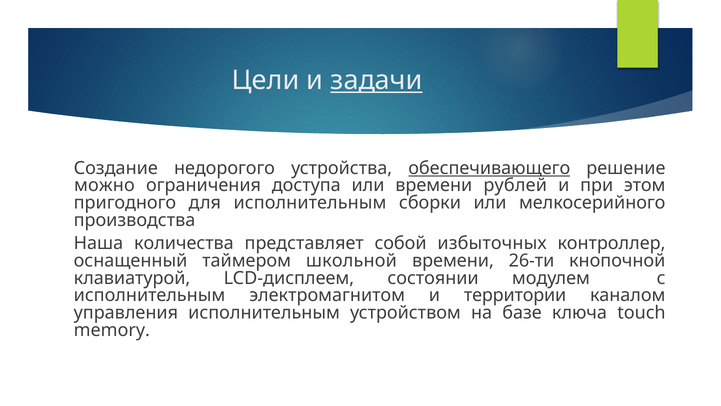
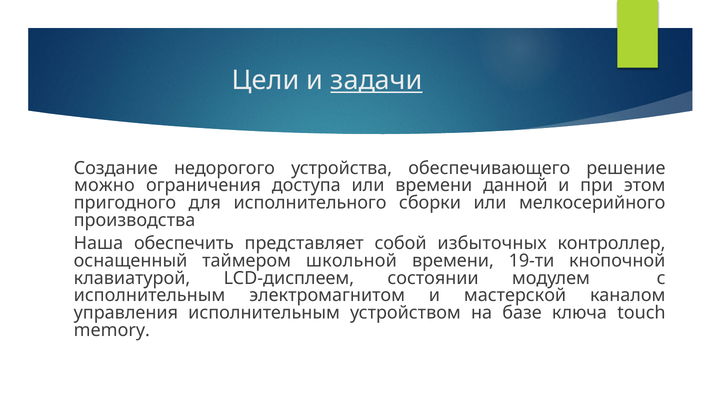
обеспечивающего underline: present -> none (489, 168)
рублей: рублей -> данной (515, 185)
для исполнительным: исполнительным -> исполнительного (310, 203)
количества: количества -> обеспечить (184, 243)
26-ти: 26-ти -> 19-ти (531, 261)
территории: территории -> мастерской (515, 295)
